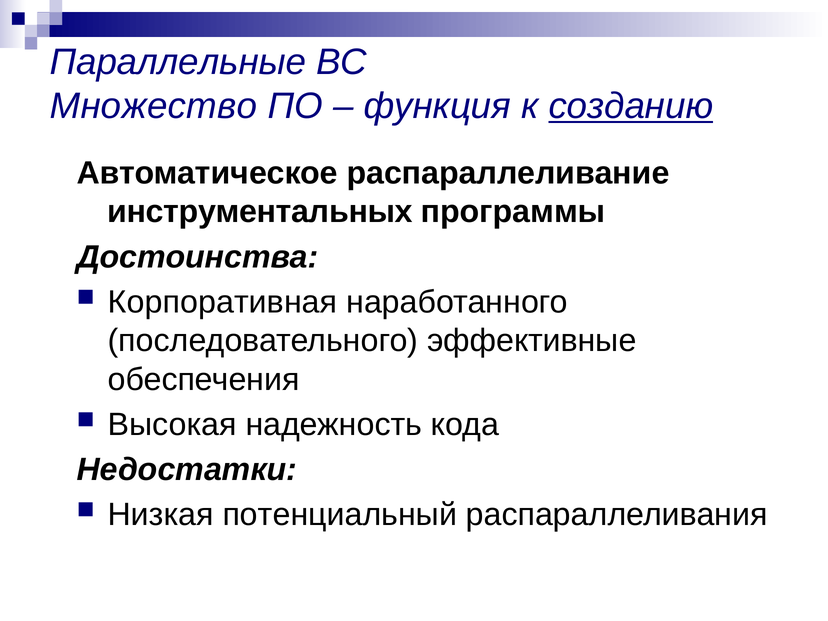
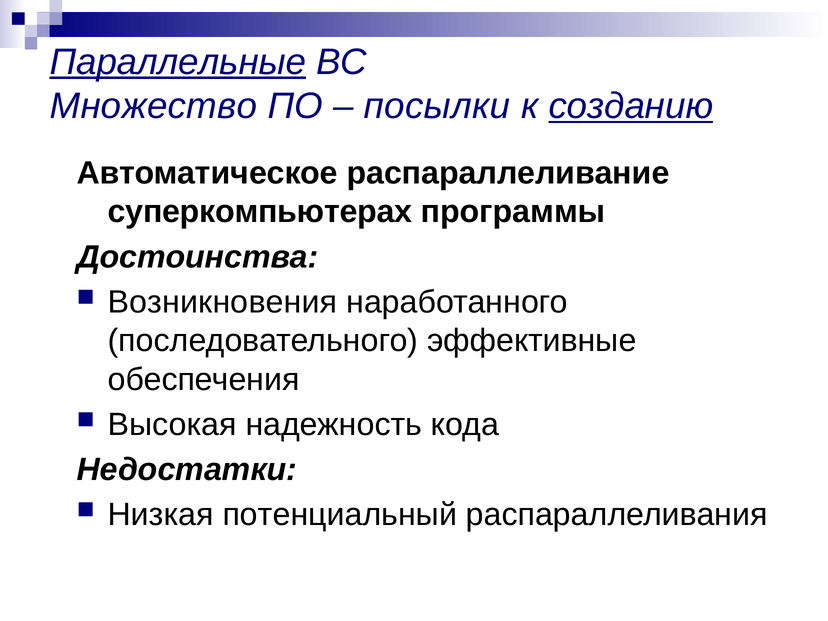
Параллельные underline: none -> present (178, 62)
функция: функция -> посылки (437, 106)
инструментальных: инструментальных -> суперкомпьютерах (260, 212)
Корпоративная: Корпоративная -> Возникновения (223, 302)
